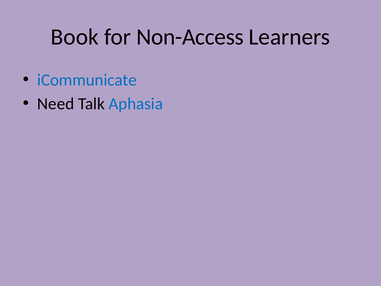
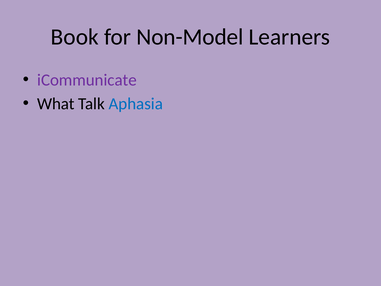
Non-Access: Non-Access -> Non-Model (190, 37)
iCommunicate colour: blue -> purple (87, 80)
Need: Need -> What (56, 104)
